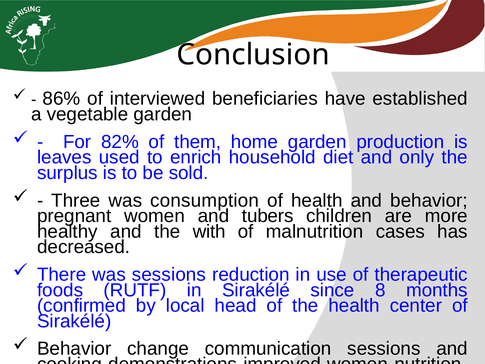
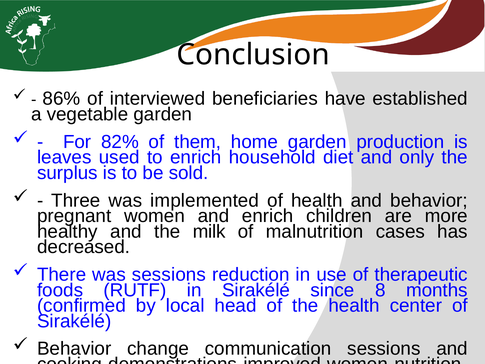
consumption: consumption -> implemented (205, 200)
and tubers: tubers -> enrich (268, 216)
with: with -> milk (209, 231)
